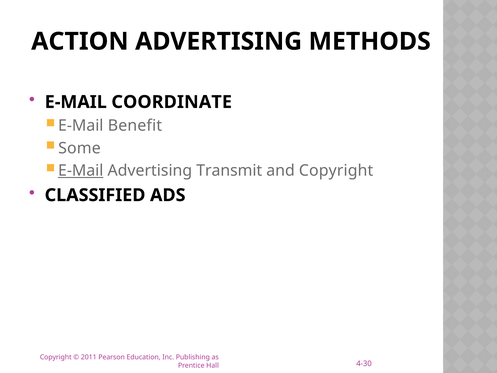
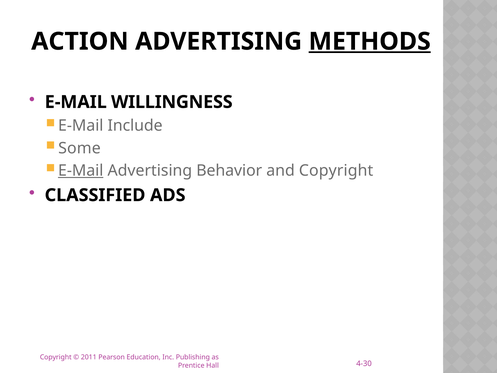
METHODS underline: none -> present (370, 41)
COORDINATE: COORDINATE -> WILLINGNESS (172, 102)
Benefit: Benefit -> Include (135, 126)
Transmit: Transmit -> Behavior (229, 170)
